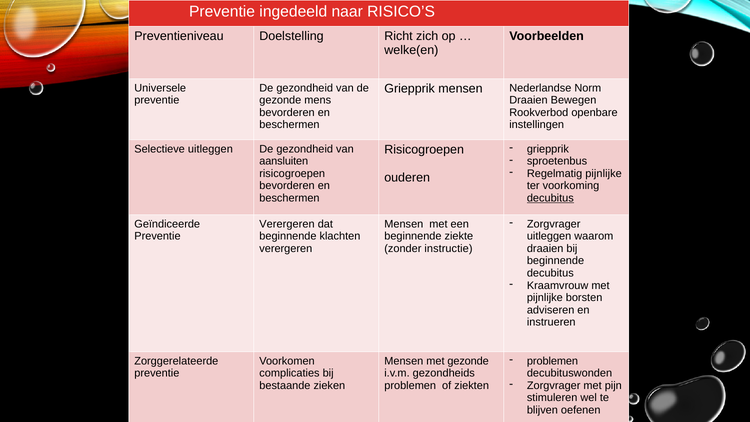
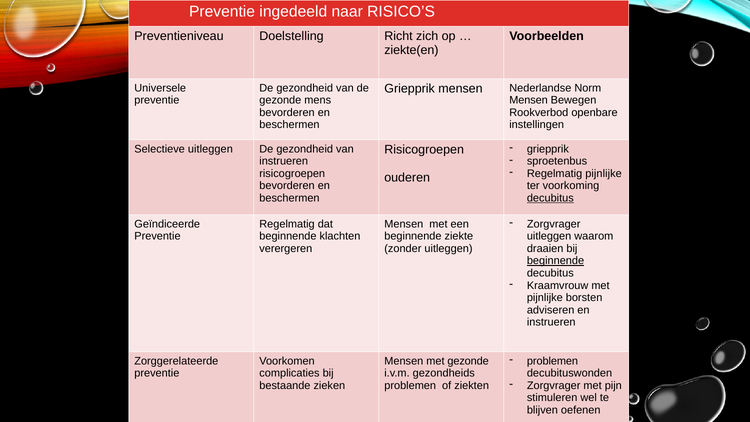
welke(en: welke(en -> ziekte(en (411, 50)
Draaien: Draaien -> Mensen (529, 100)
aansluiten: aansluiten -> instrueren (284, 161)
Verergeren: Verergeren -> Regelmatig (287, 224)
zonder instructie: instructie -> uitleggen (449, 248)
beginnende underline: none -> present (556, 261)
